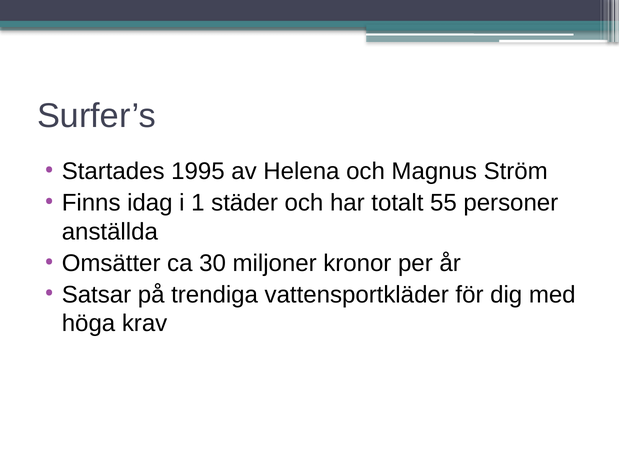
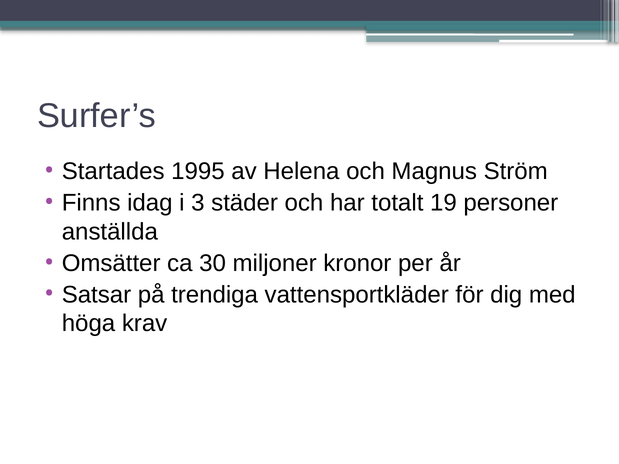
1: 1 -> 3 (198, 203)
55: 55 -> 19 (443, 203)
